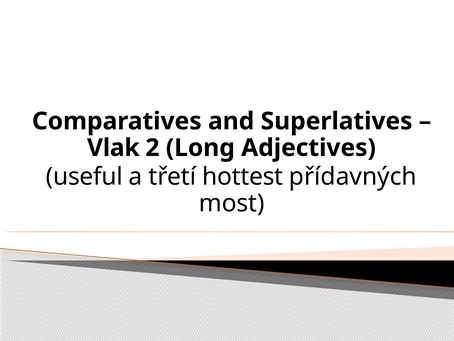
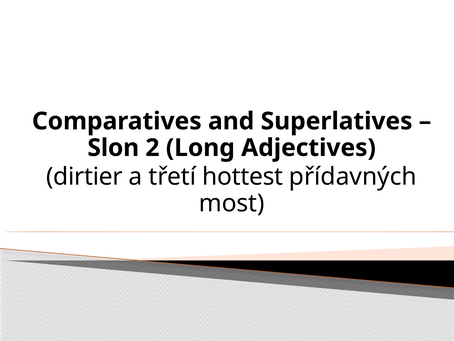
Vlak: Vlak -> Slon (113, 148)
useful: useful -> dirtier (84, 176)
